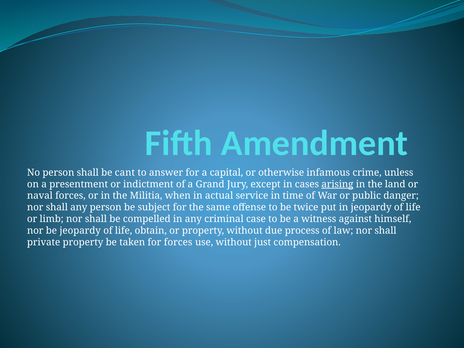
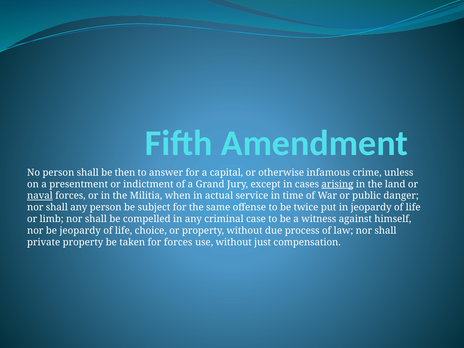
cant: cant -> then (125, 173)
naval underline: none -> present (40, 196)
obtain: obtain -> choice (151, 231)
